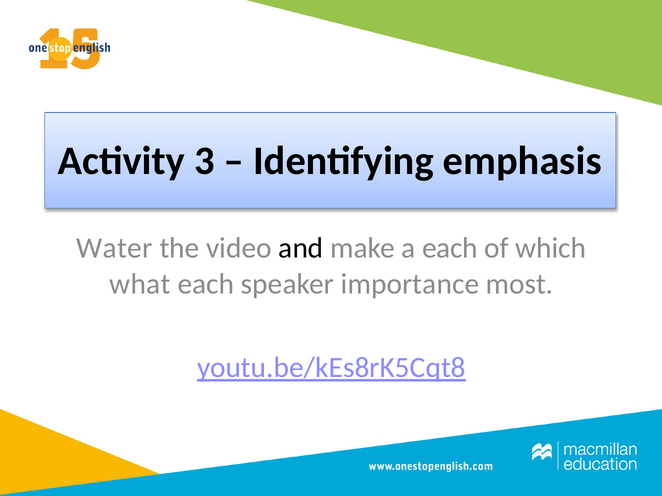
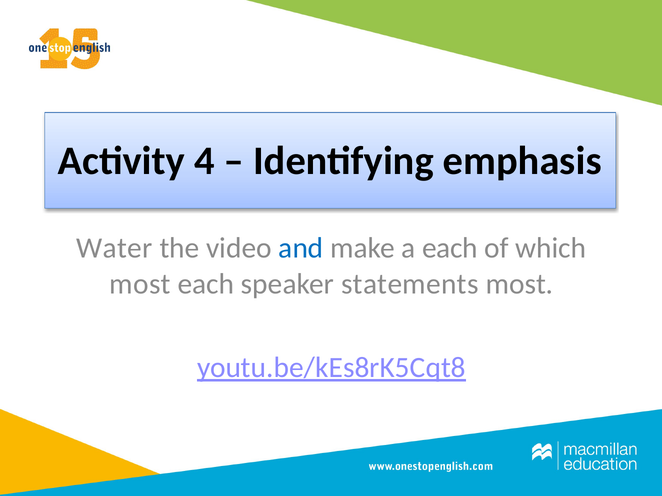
3: 3 -> 4 (204, 161)
and colour: black -> blue (301, 248)
what: what -> most (140, 284)
importance: importance -> statements (410, 284)
